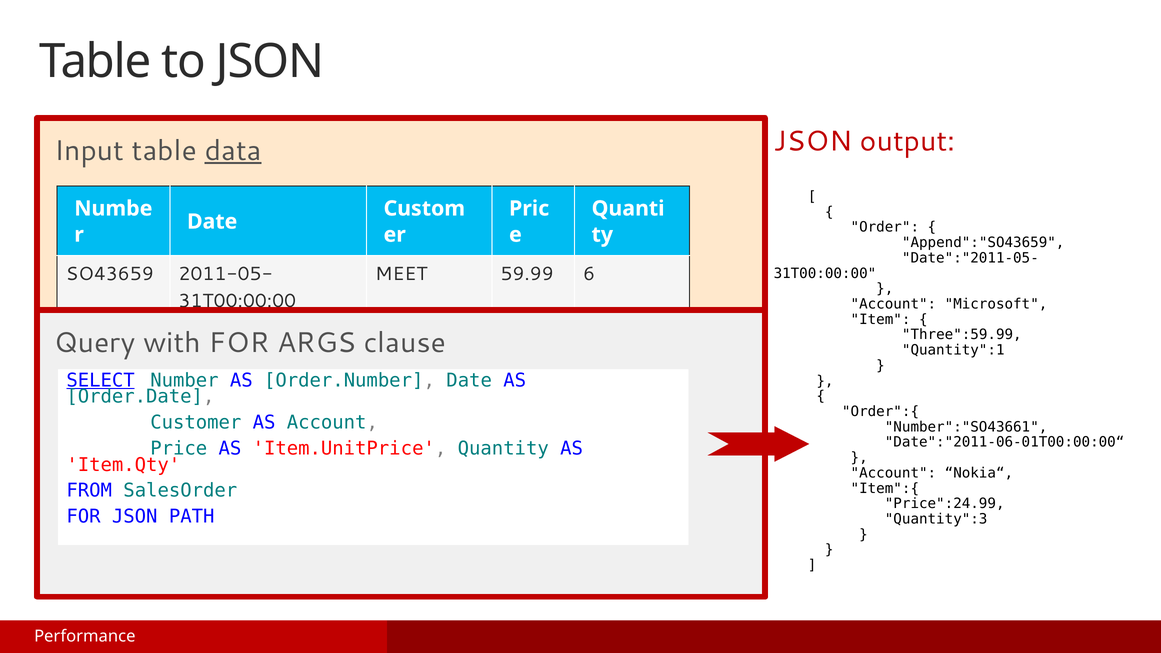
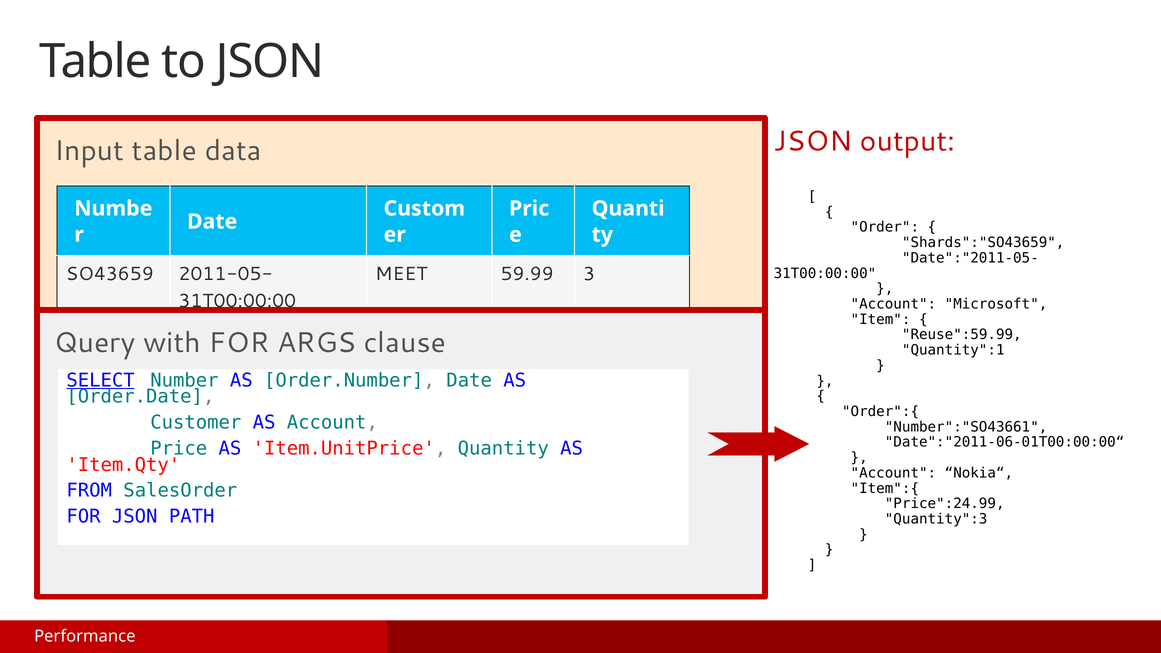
data underline: present -> none (233, 151)
Append":"SO43659: Append":"SO43659 -> Shards":"SO43659 (983, 243)
59.99 6: 6 -> 3 (589, 274)
Three":59.99: Three":59.99 -> Reuse":59.99 (962, 335)
